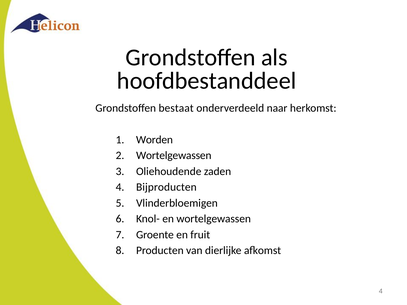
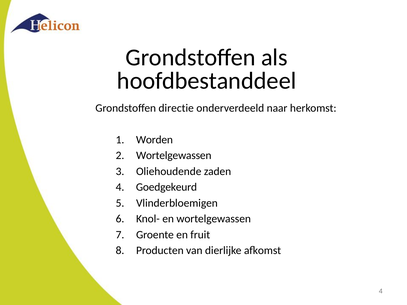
bestaat: bestaat -> directie (176, 108)
Bijproducten: Bijproducten -> Goedgekeurd (166, 187)
